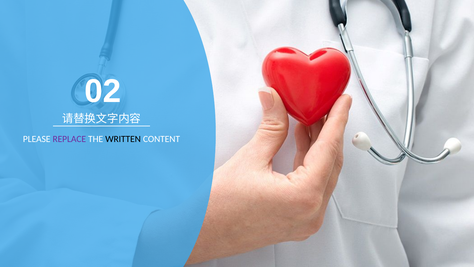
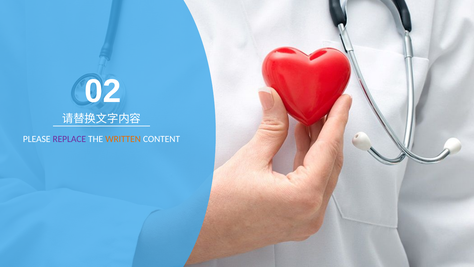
WRITTEN colour: black -> orange (123, 139)
